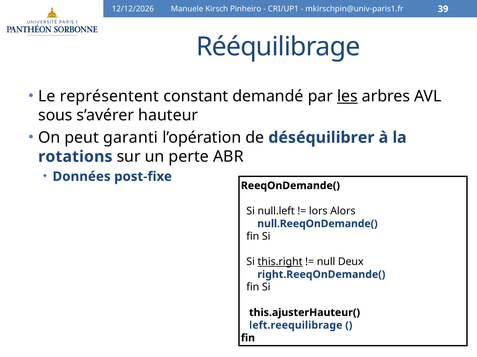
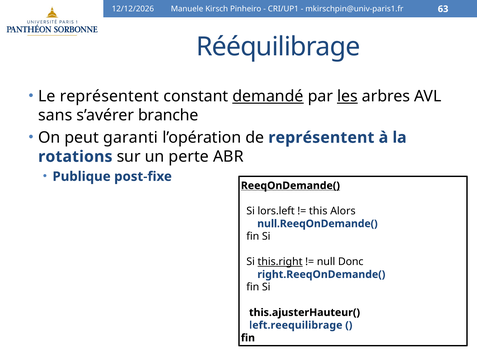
39: 39 -> 63 (443, 9)
demandé underline: none -> present (268, 97)
sous: sous -> sans (55, 116)
hauteur: hauteur -> branche (168, 116)
de déséquilibrer: déséquilibrer -> représentent (321, 138)
Données: Données -> Publique (82, 177)
ReeqOnDemande( underline: none -> present (290, 186)
null.left: null.left -> lors.left (276, 211)
lors: lors -> this (318, 211)
Deux: Deux -> Donc (351, 262)
